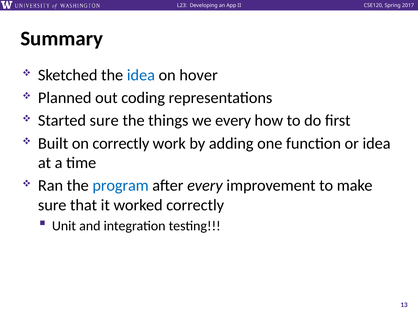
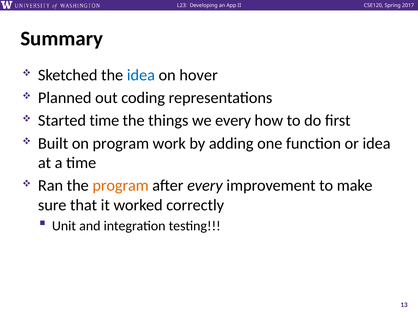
Started sure: sure -> time (104, 121)
on correctly: correctly -> program (121, 144)
program colour: blue -> orange (121, 186)
